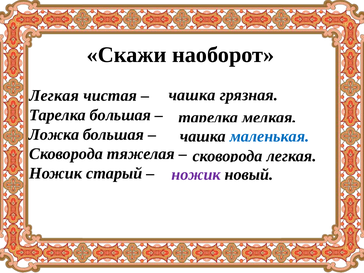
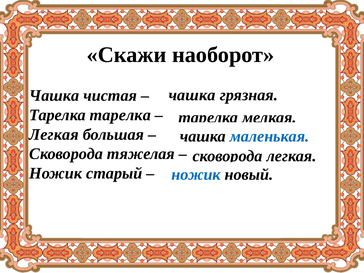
Легкая: Легкая -> Чашка (54, 96)
Тарелка большая: большая -> тарелка (120, 115)
Ложка: Ложка -> Легкая (54, 134)
ножик colour: purple -> blue (196, 175)
